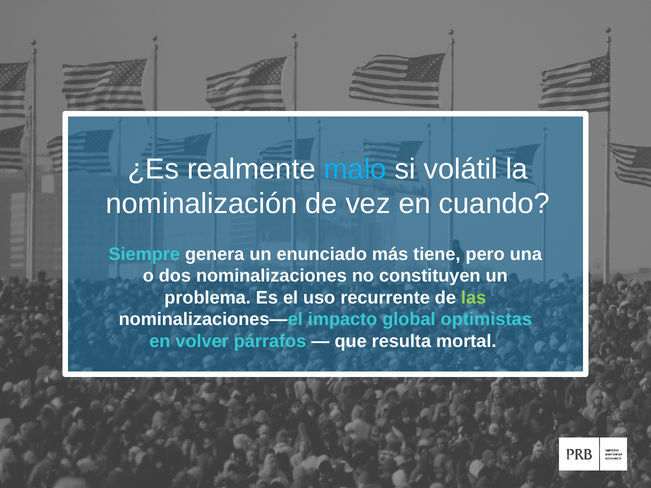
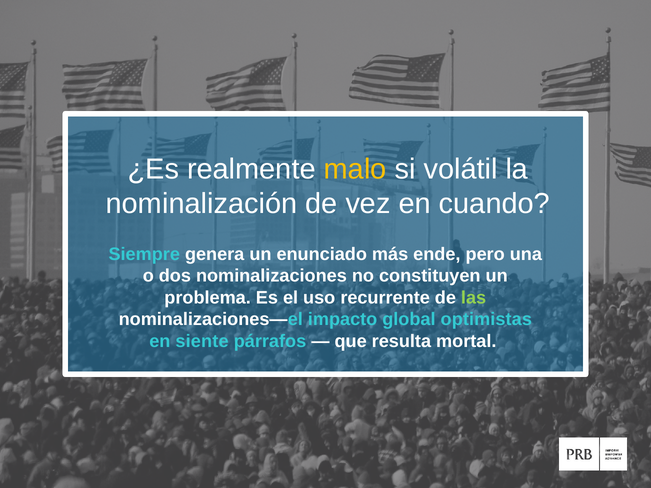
malo colour: light blue -> yellow (355, 169)
tiene: tiene -> ende (437, 254)
volver: volver -> siente (202, 341)
